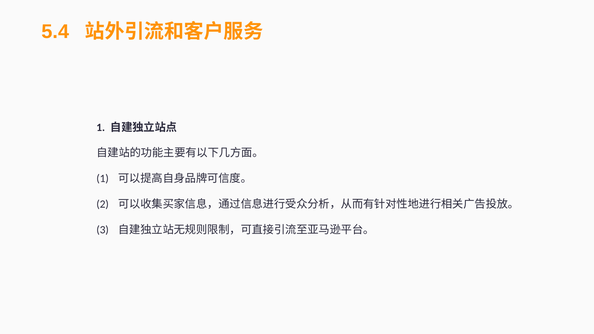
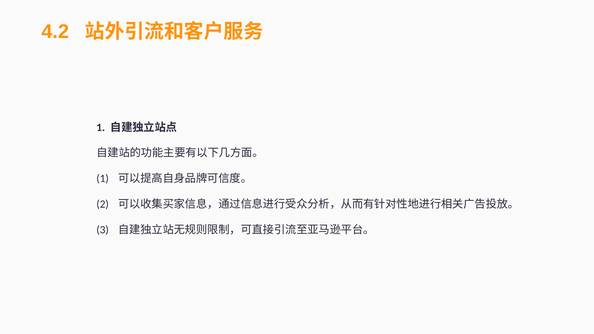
5.4: 5.4 -> 4.2 (55, 32)
